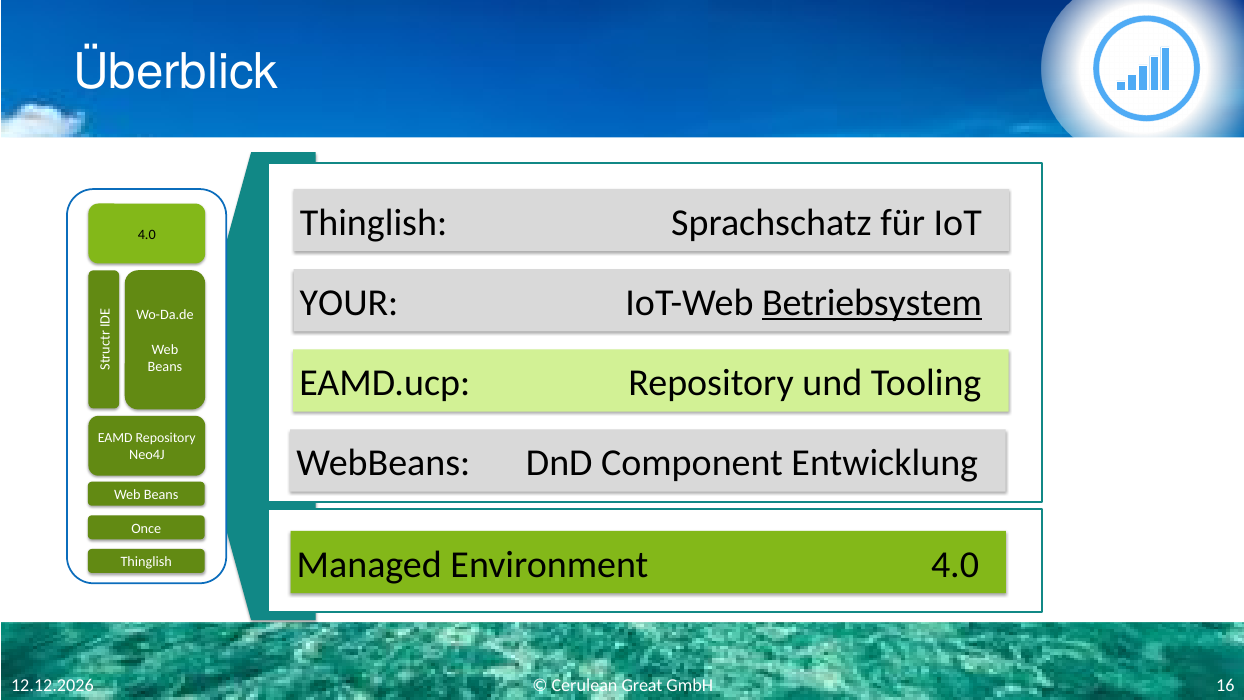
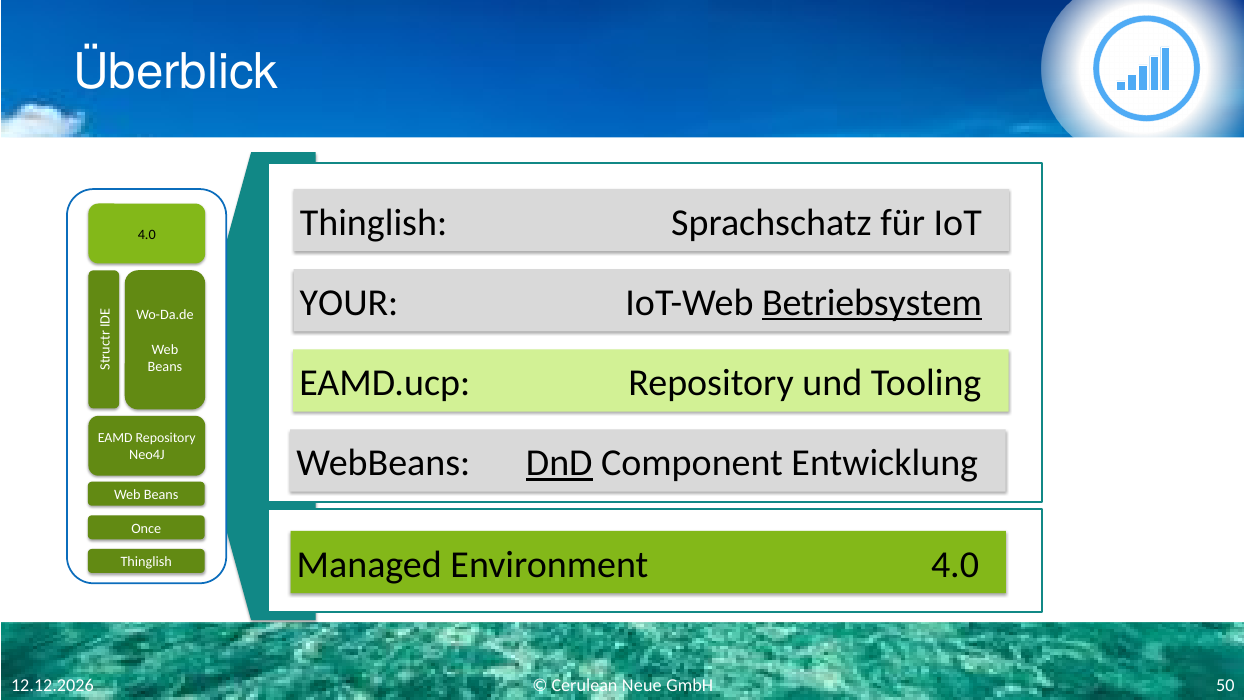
DnD underline: none -> present (559, 463)
Great: Great -> Neue (642, 685)
16: 16 -> 50 (1225, 685)
